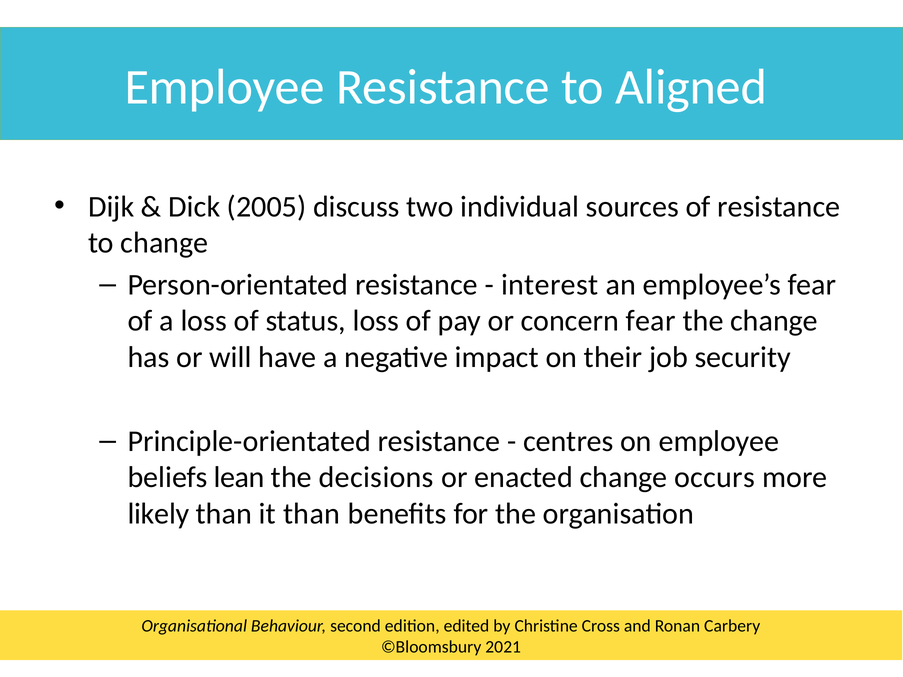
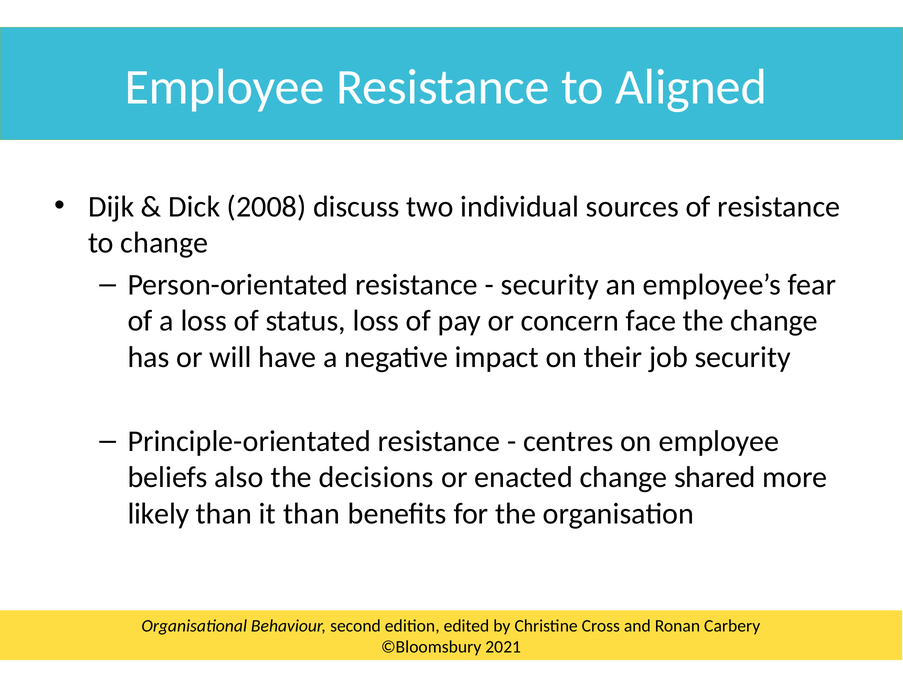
2005: 2005 -> 2008 (267, 207)
interest: interest -> security (550, 285)
concern fear: fear -> face (651, 321)
lean: lean -> also (239, 478)
occurs: occurs -> shared (715, 478)
